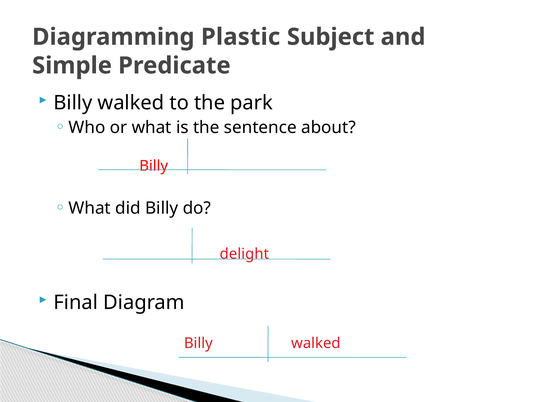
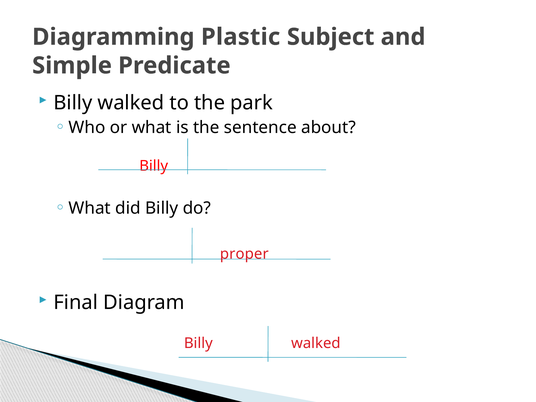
delight: delight -> proper (244, 254)
